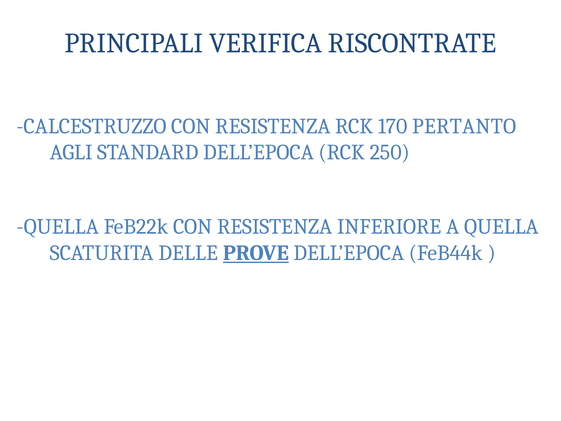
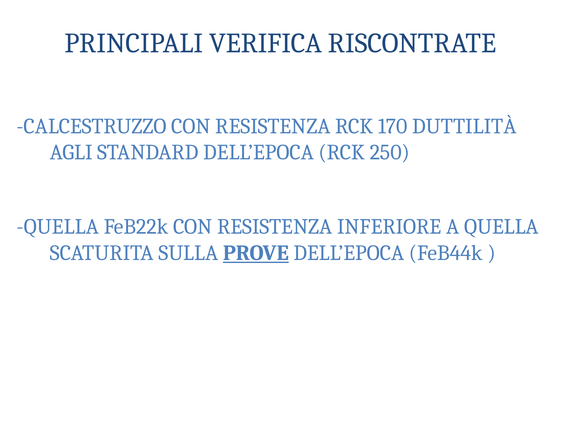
PERTANTO: PERTANTO -> DUTTILITÀ (464, 126)
DELLE: DELLE -> SULLA (188, 253)
